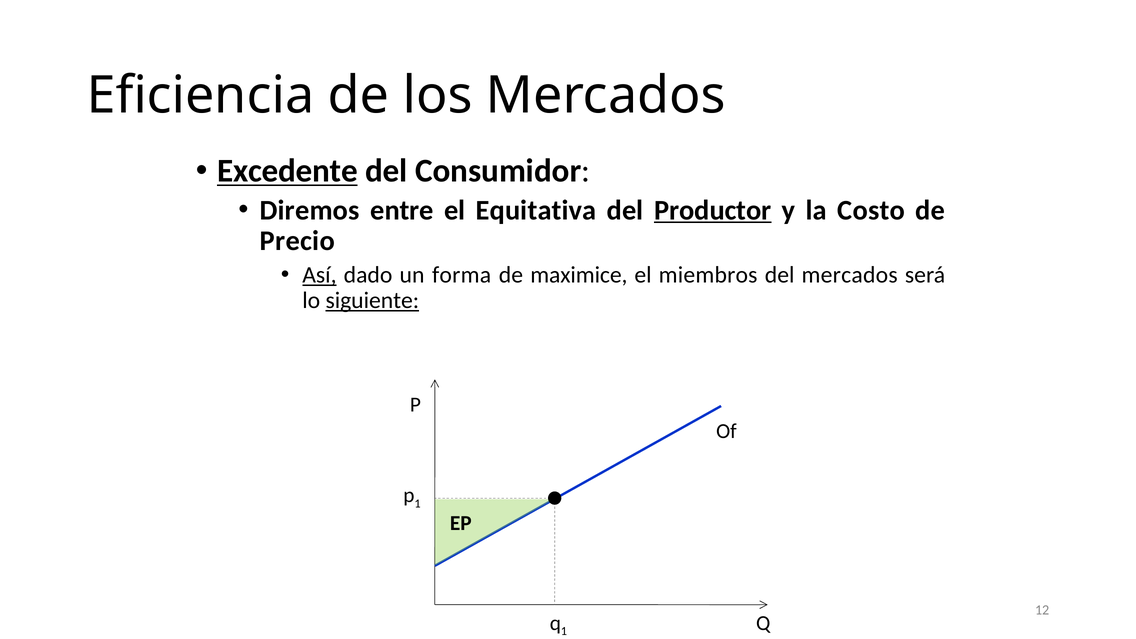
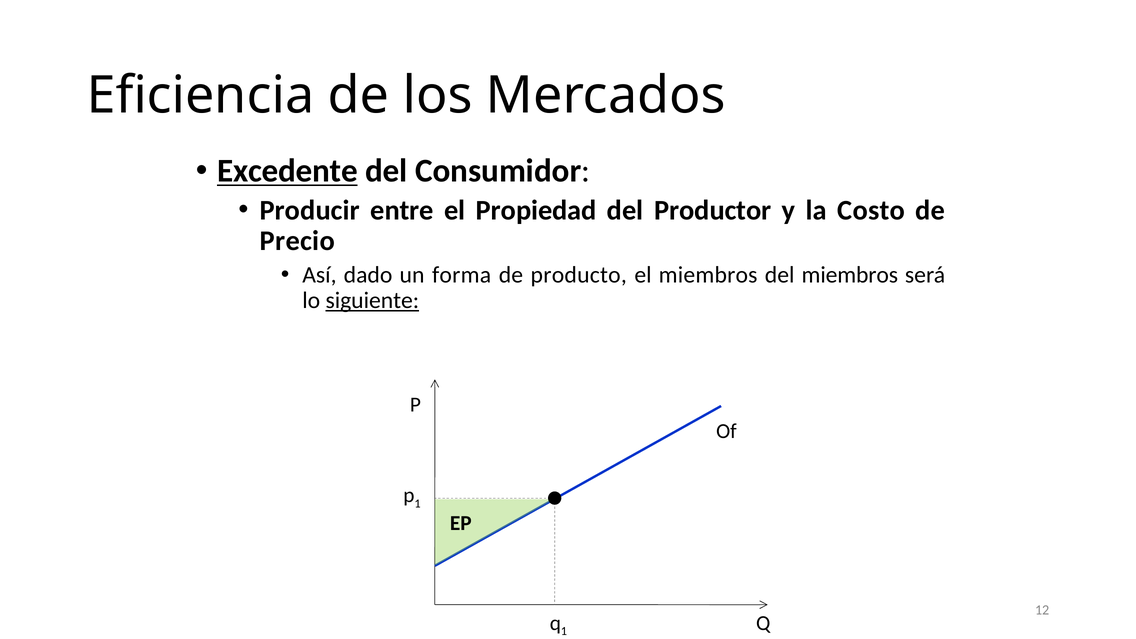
Diremos: Diremos -> Producir (310, 210)
Equitativa: Equitativa -> Propiedad (536, 210)
Productor underline: present -> none (713, 210)
Así underline: present -> none (319, 275)
maximice: maximice -> producto (579, 275)
del mercados: mercados -> miembros (850, 275)
